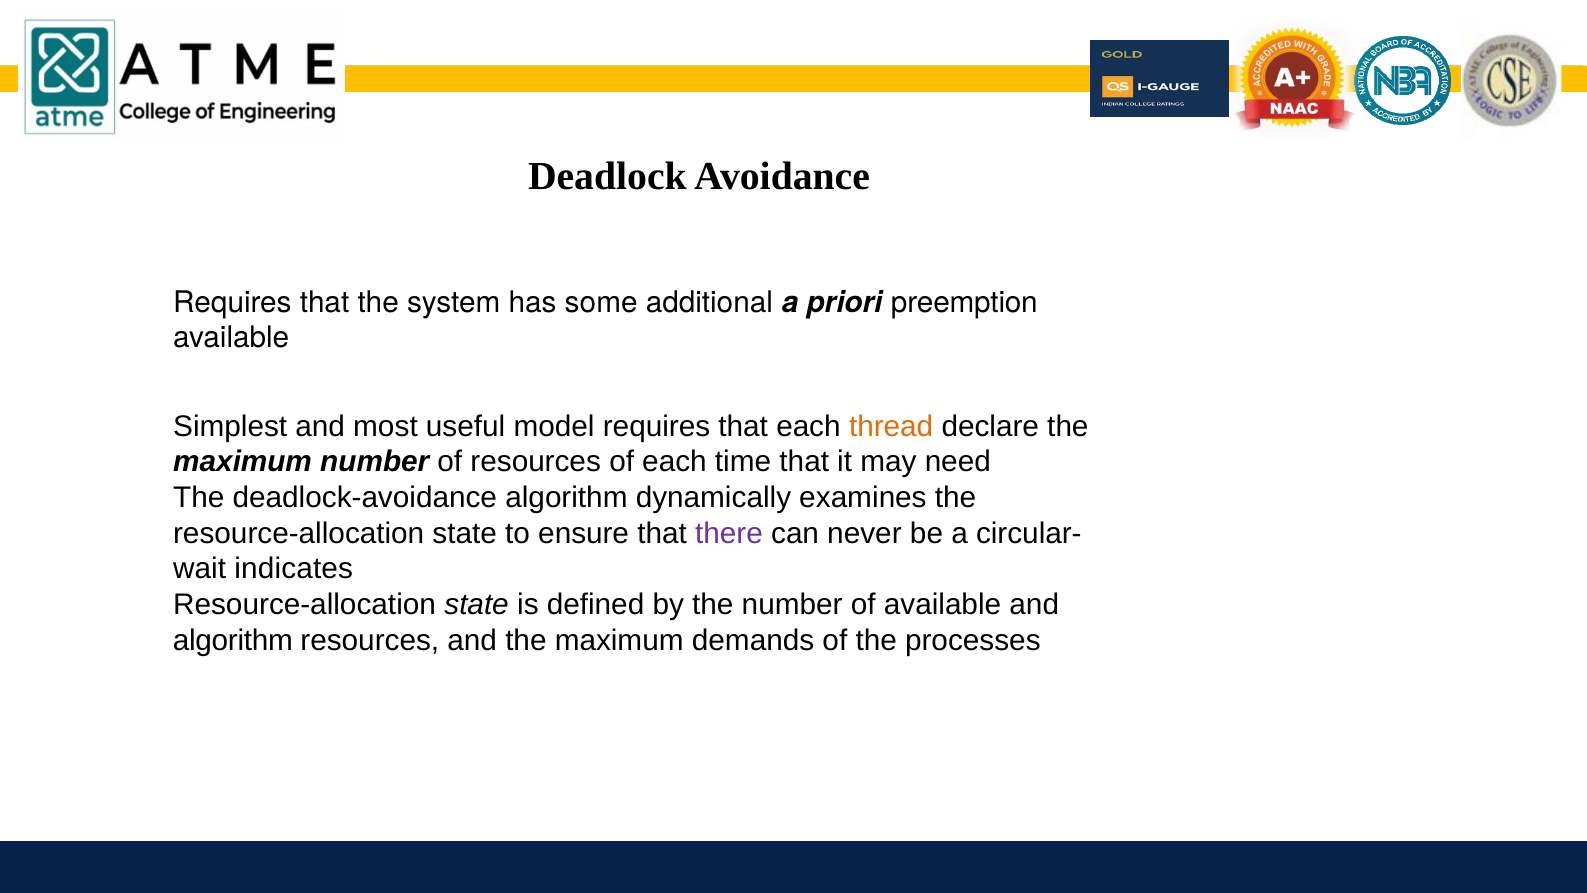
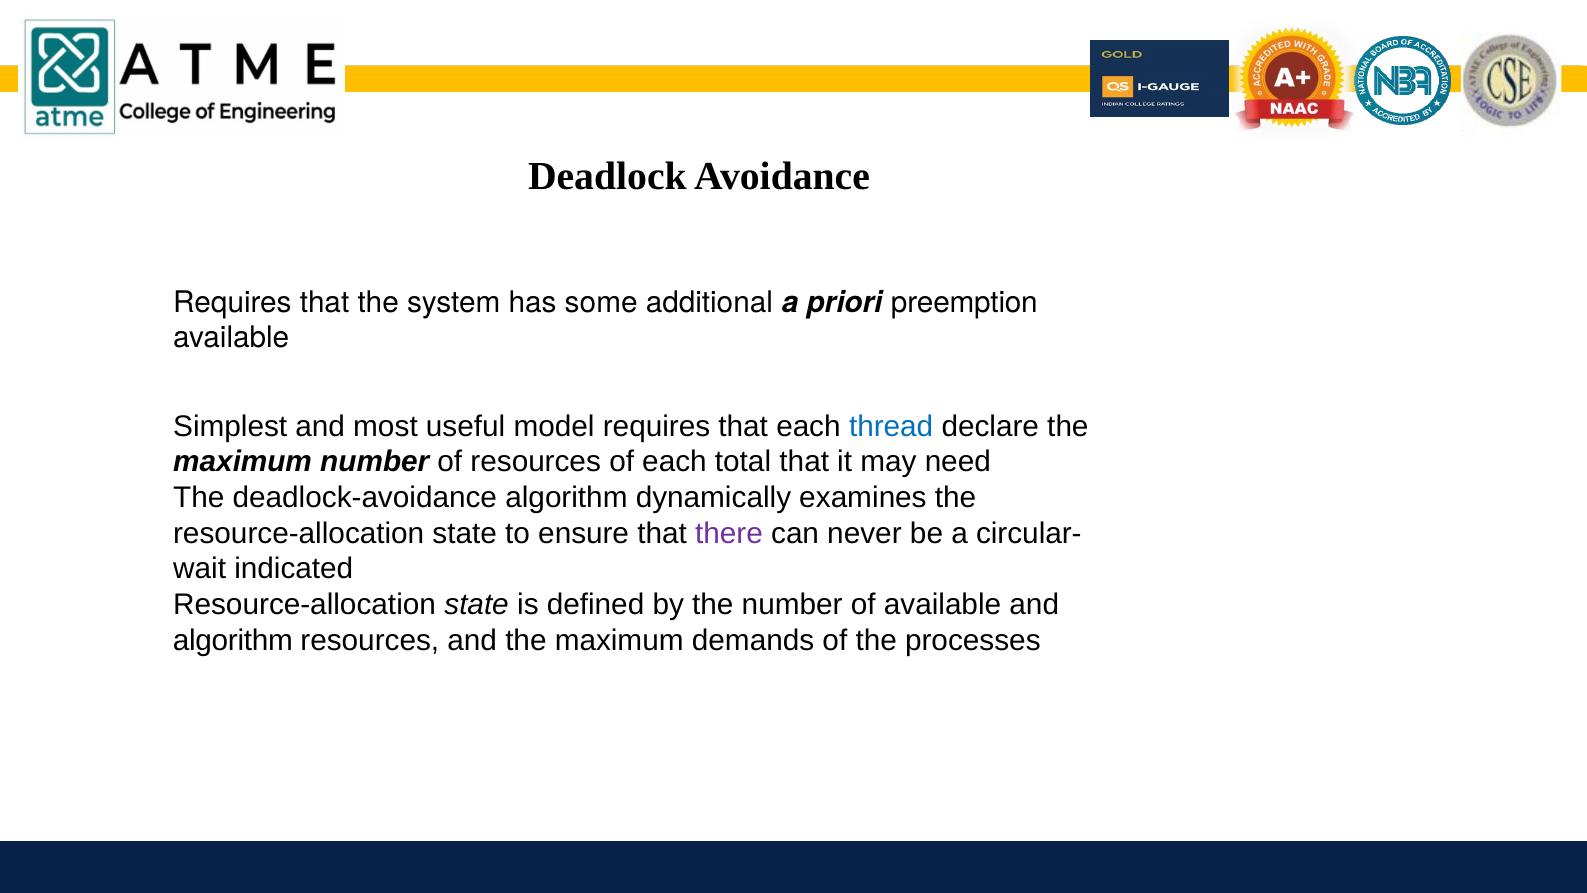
thread colour: orange -> blue (891, 426)
time: time -> total (743, 462)
indicates: indicates -> indicated (294, 569)
